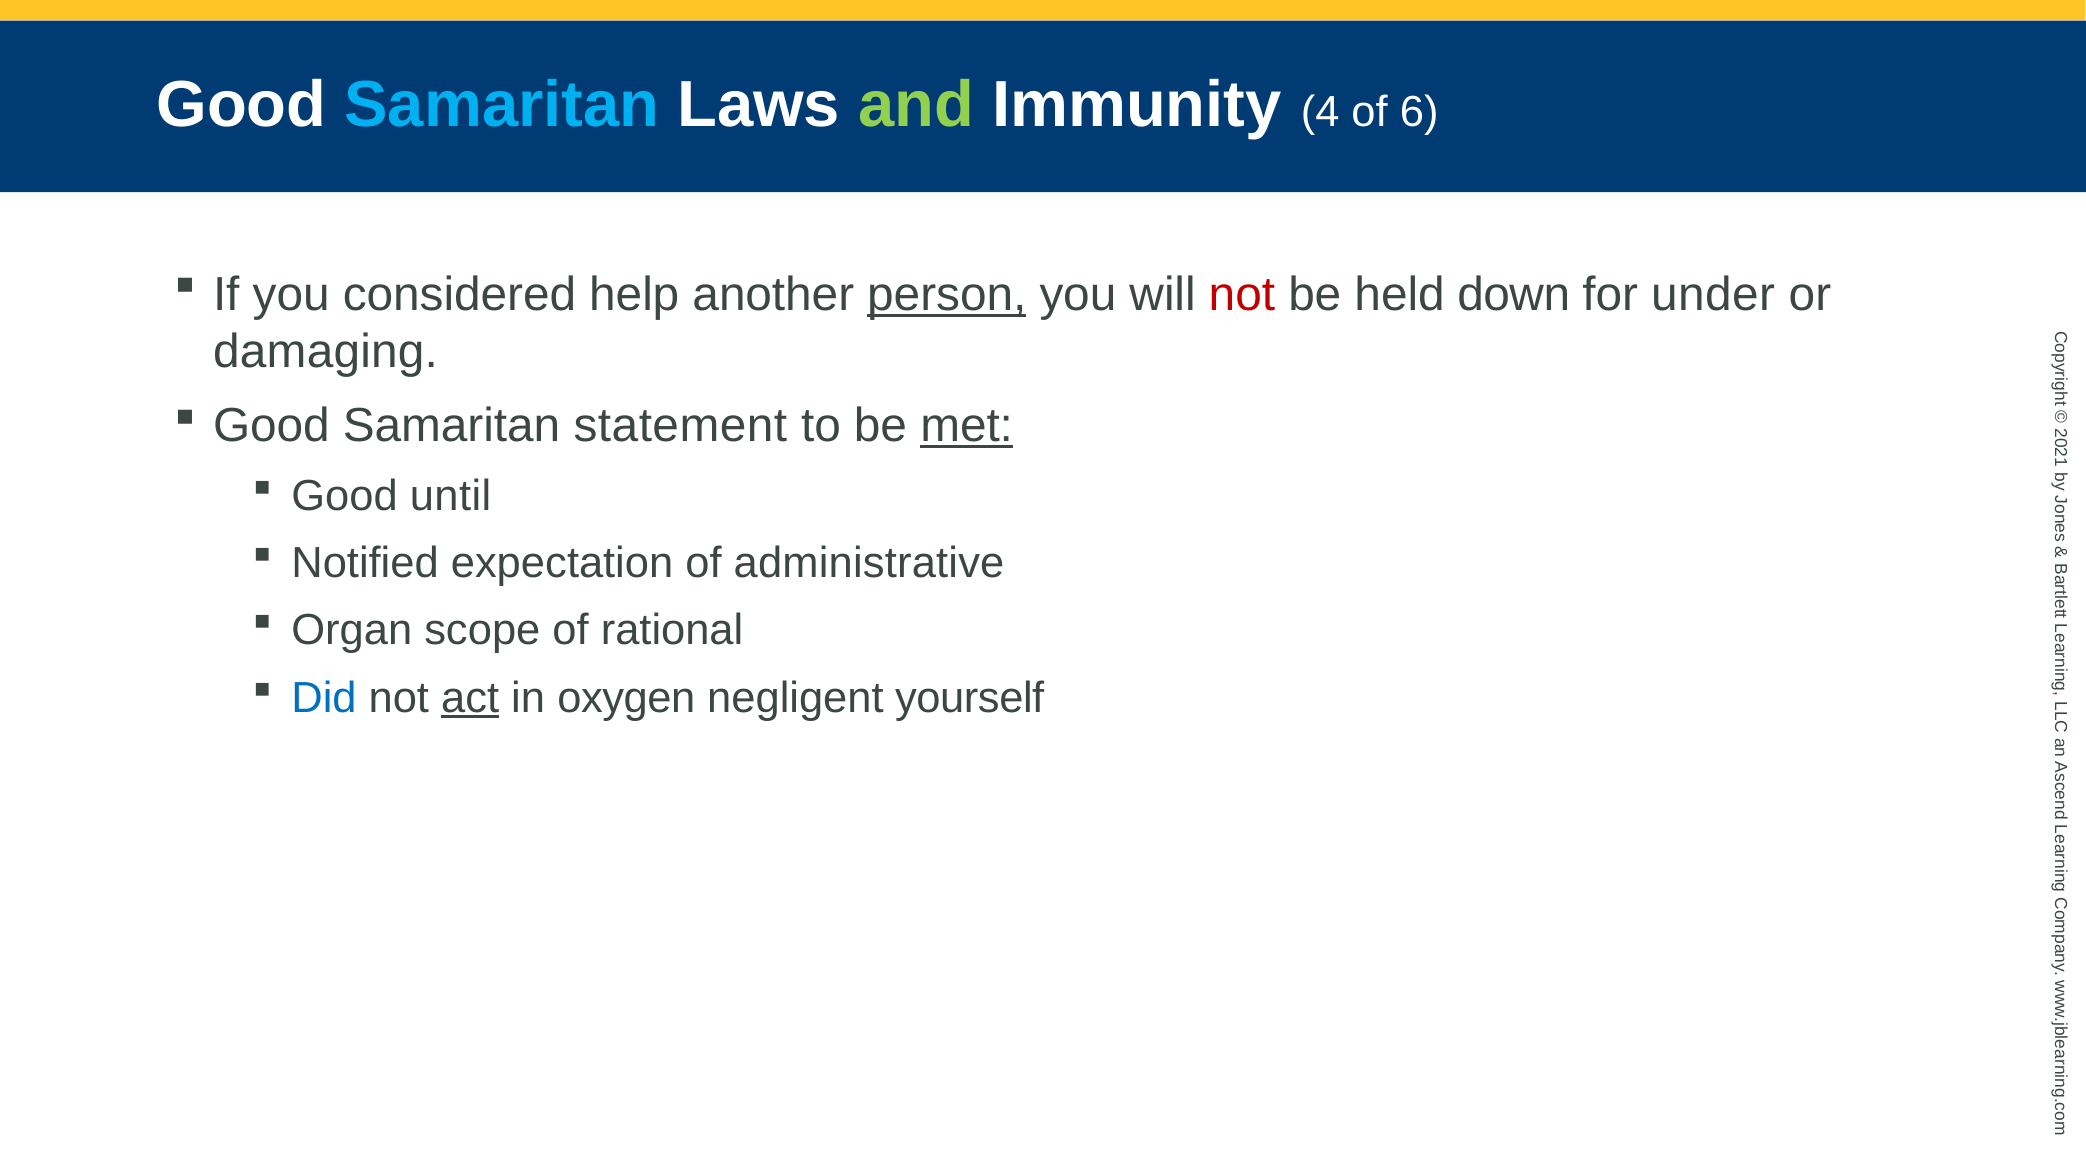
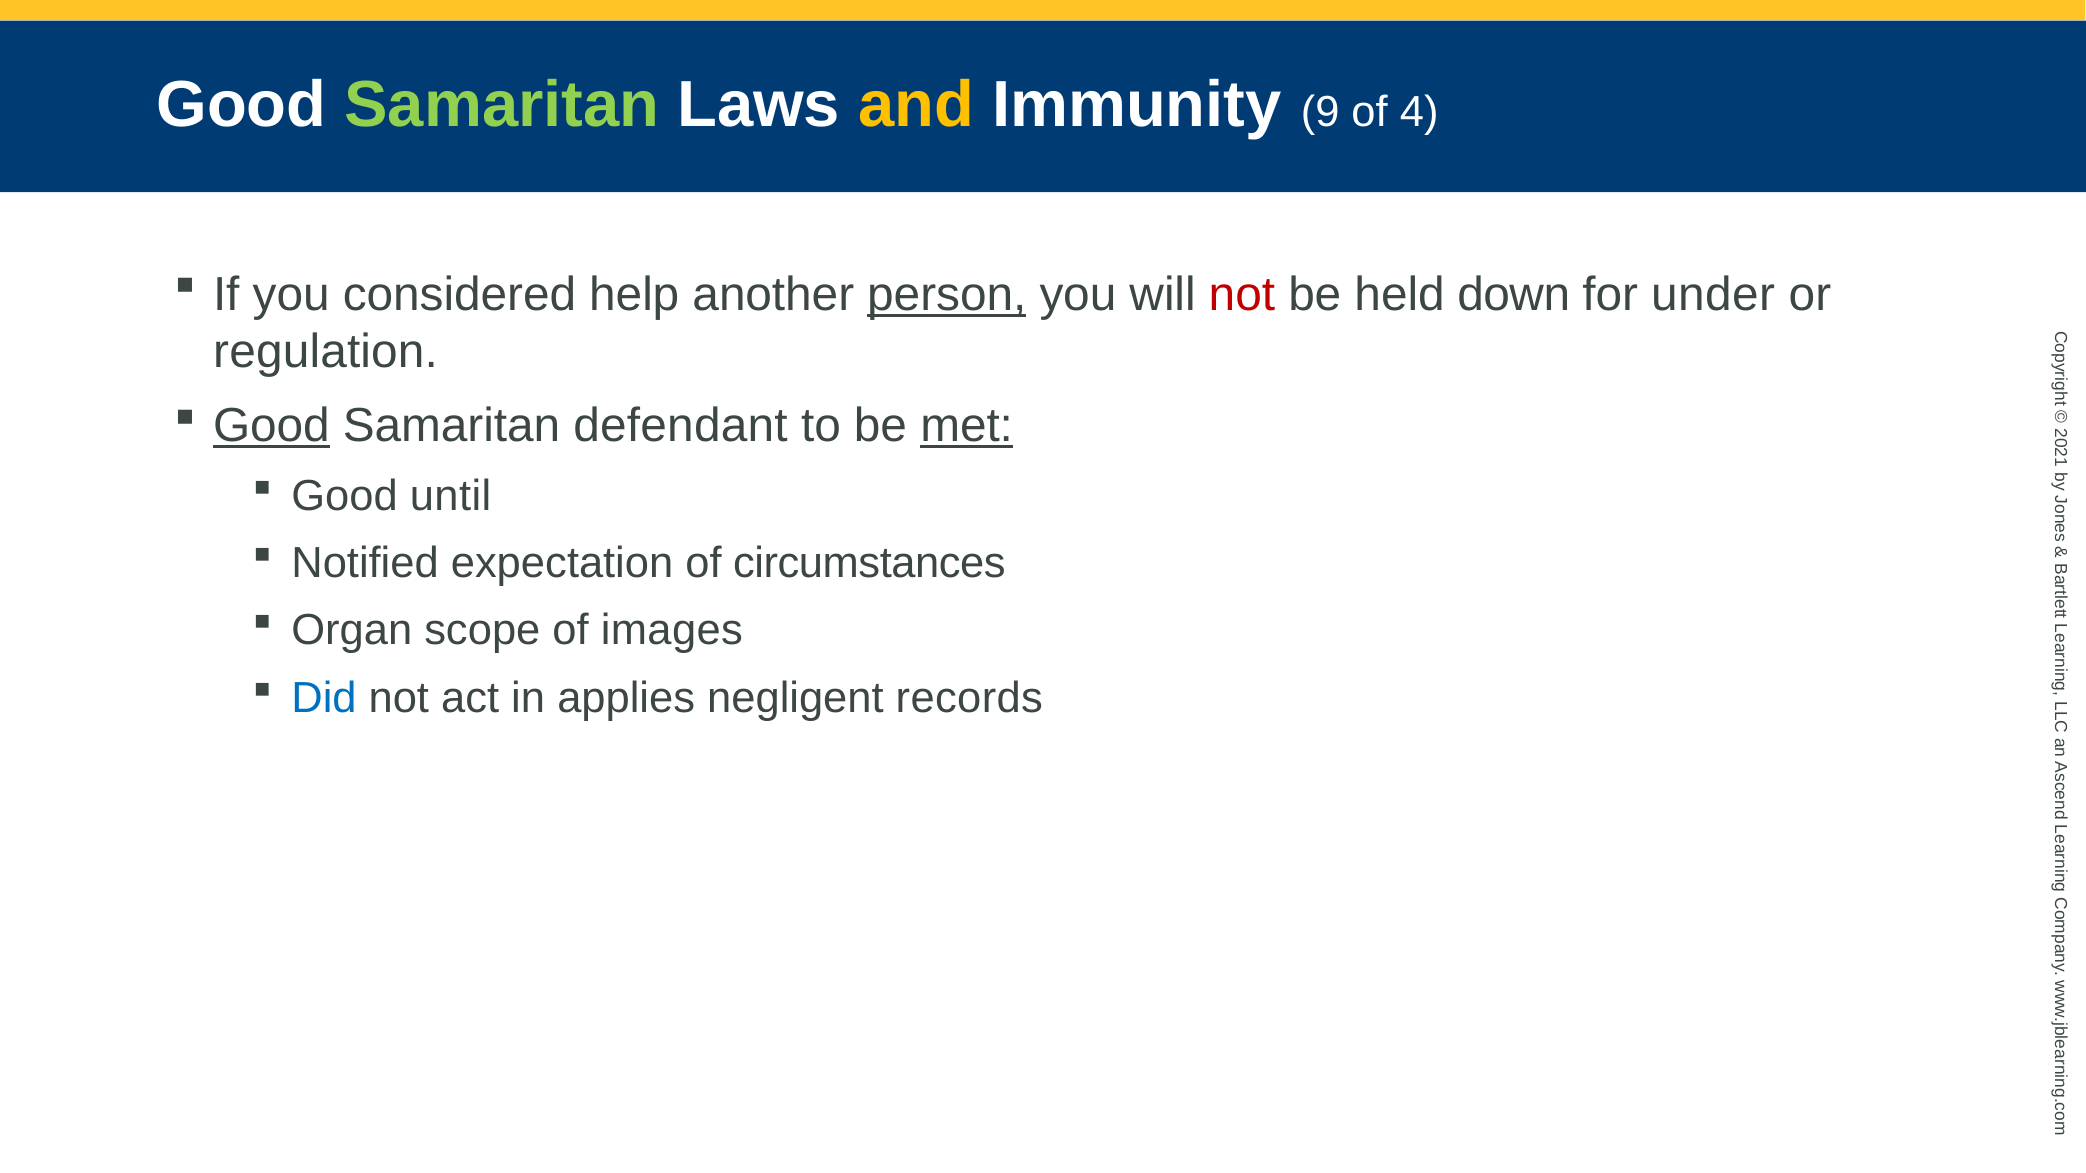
Samaritan colour: light blue -> light green (502, 105)
and colour: light green -> yellow (916, 105)
4: 4 -> 9 (1320, 112)
6: 6 -> 4 (1419, 112)
damaging: damaging -> regulation (326, 352)
Good underline: none -> present (271, 426)
statement: statement -> defendant (681, 426)
administrative: administrative -> circumstances (869, 563)
rational: rational -> images (672, 631)
act underline: present -> none (470, 698)
oxygen: oxygen -> applies (626, 698)
yourself: yourself -> records (969, 698)
